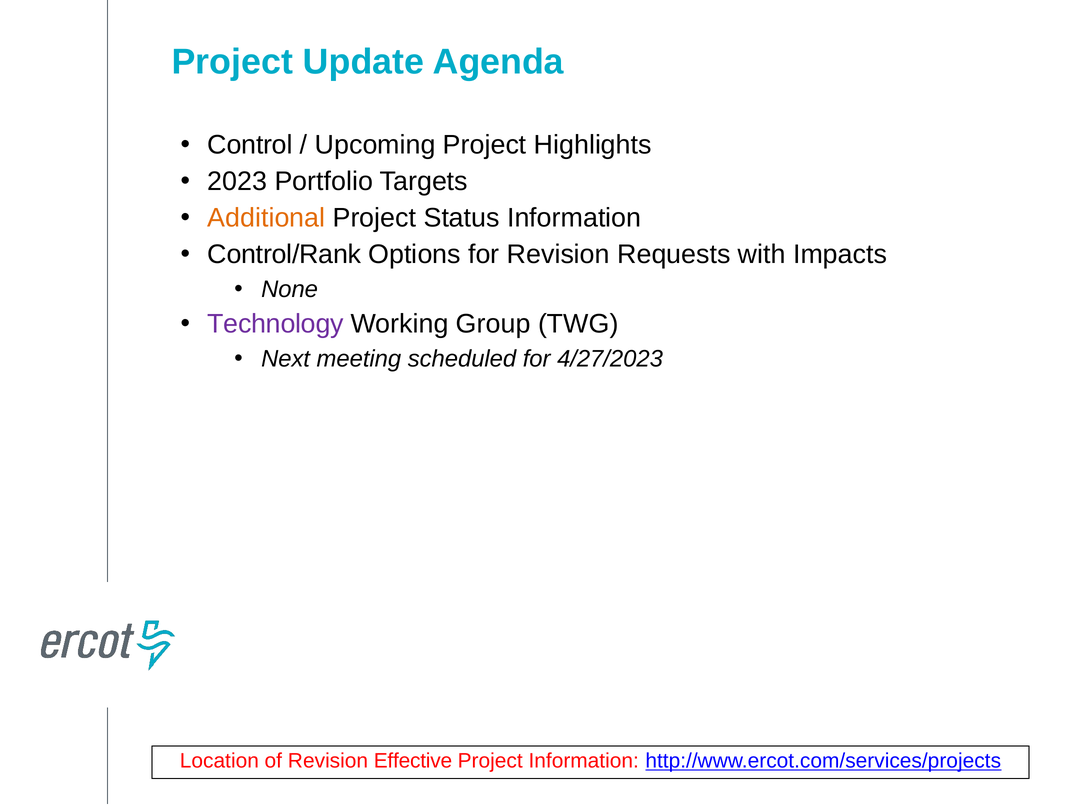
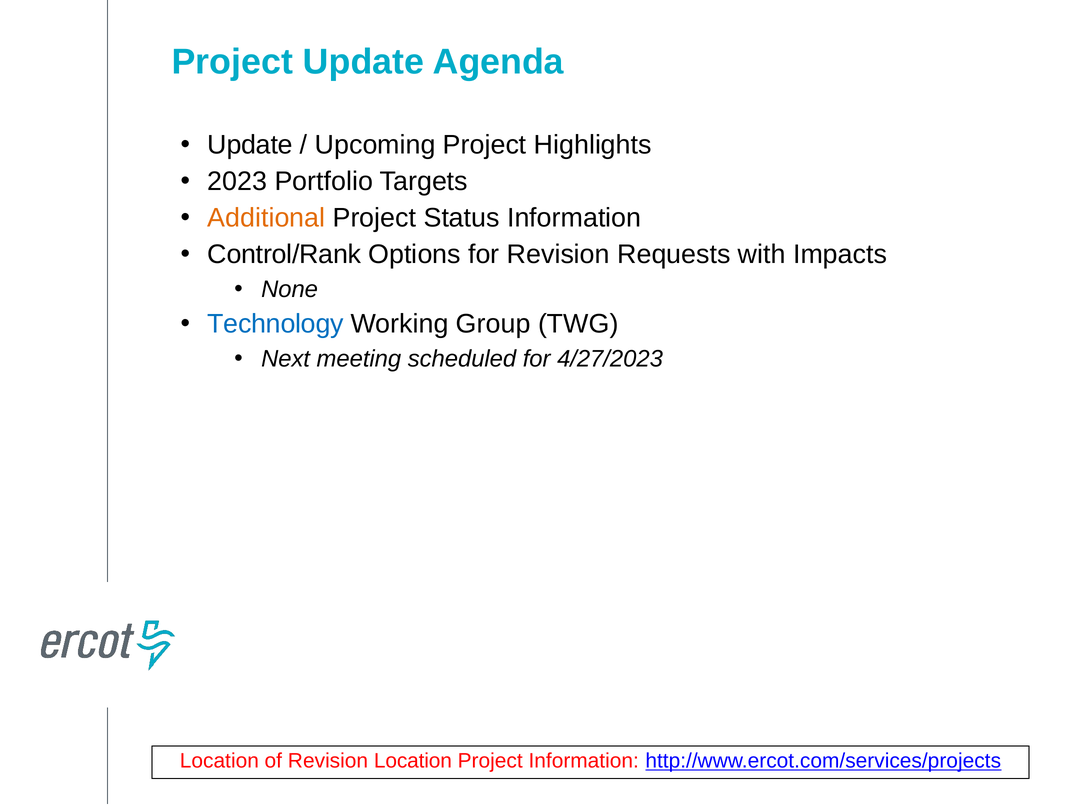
Control: Control -> Update (250, 145)
Technology colour: purple -> blue (275, 324)
Revision Effective: Effective -> Location (413, 760)
